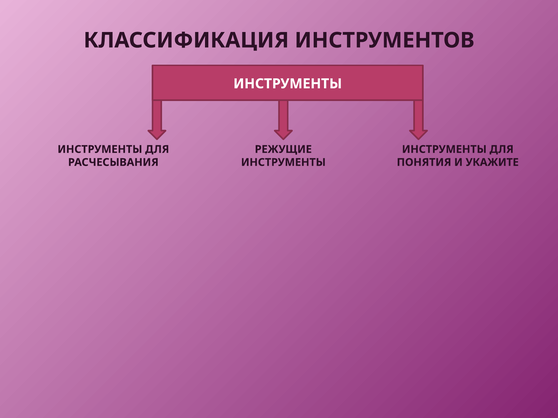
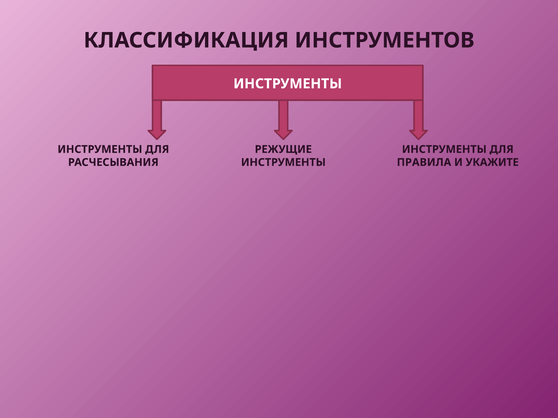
ПОНЯТИЯ: ПОНЯТИЯ -> ПРАВИЛА (424, 163)
